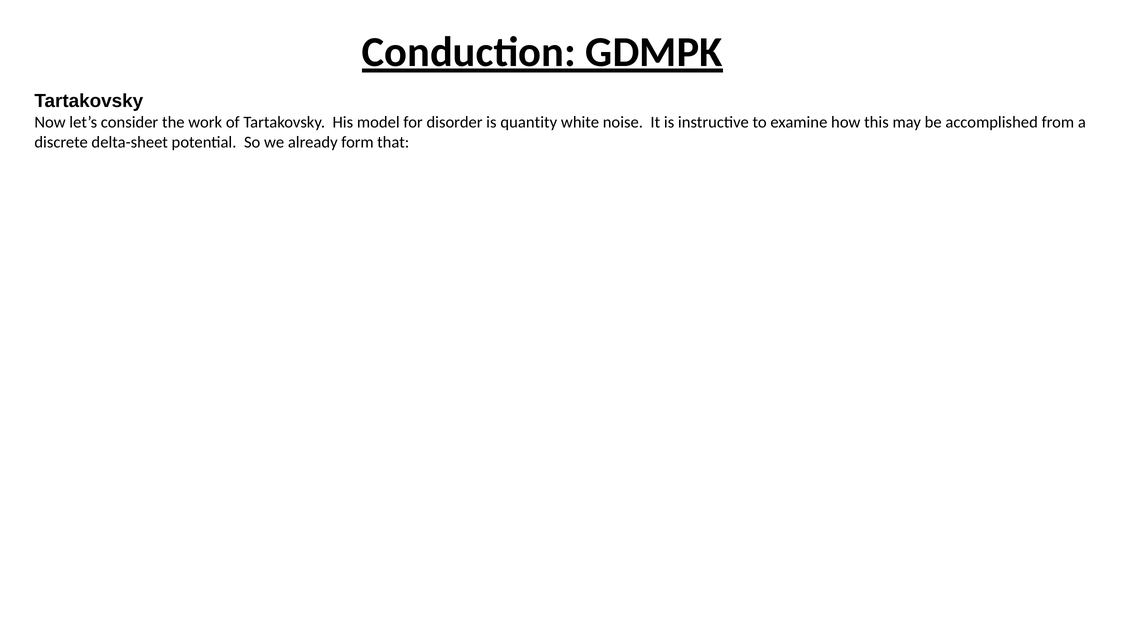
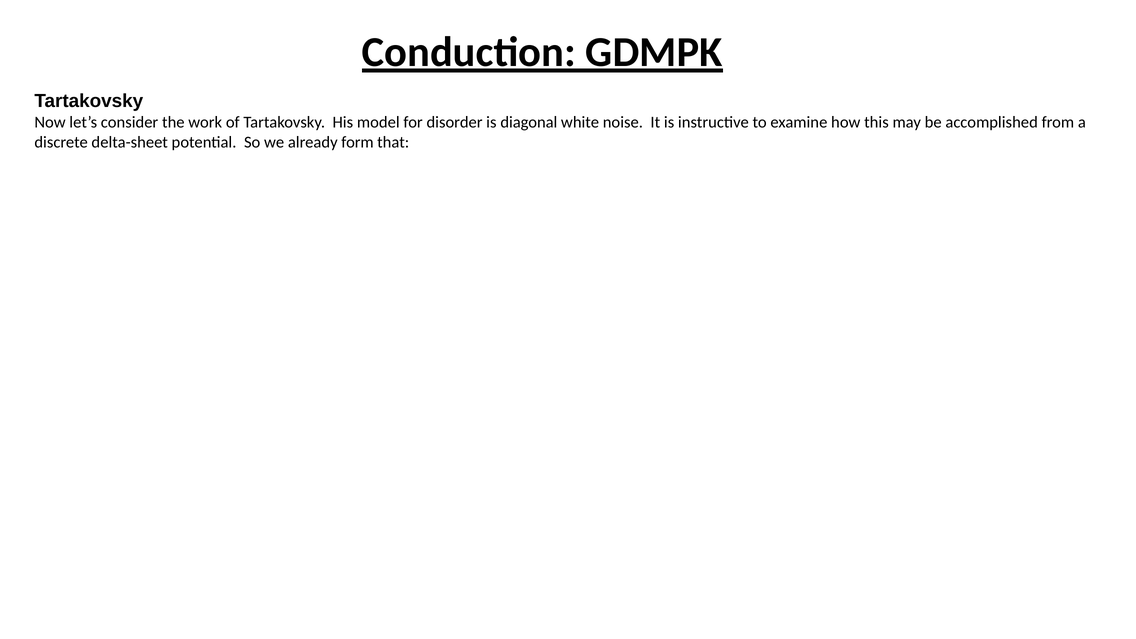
quantity: quantity -> diagonal (529, 122)
